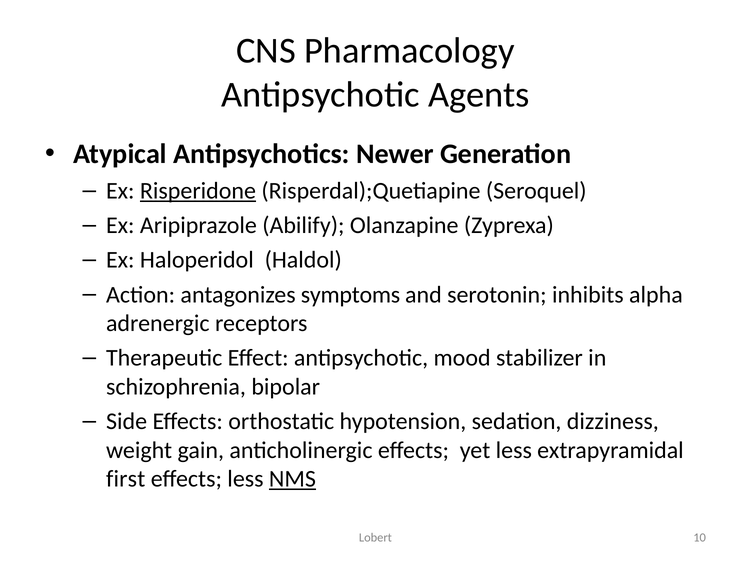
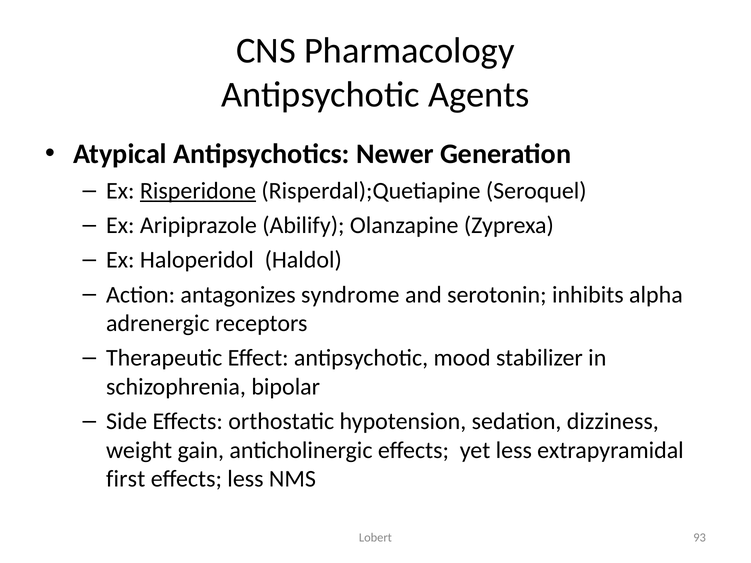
symptoms: symptoms -> syndrome (350, 295)
NMS underline: present -> none (292, 479)
10: 10 -> 93 (700, 538)
